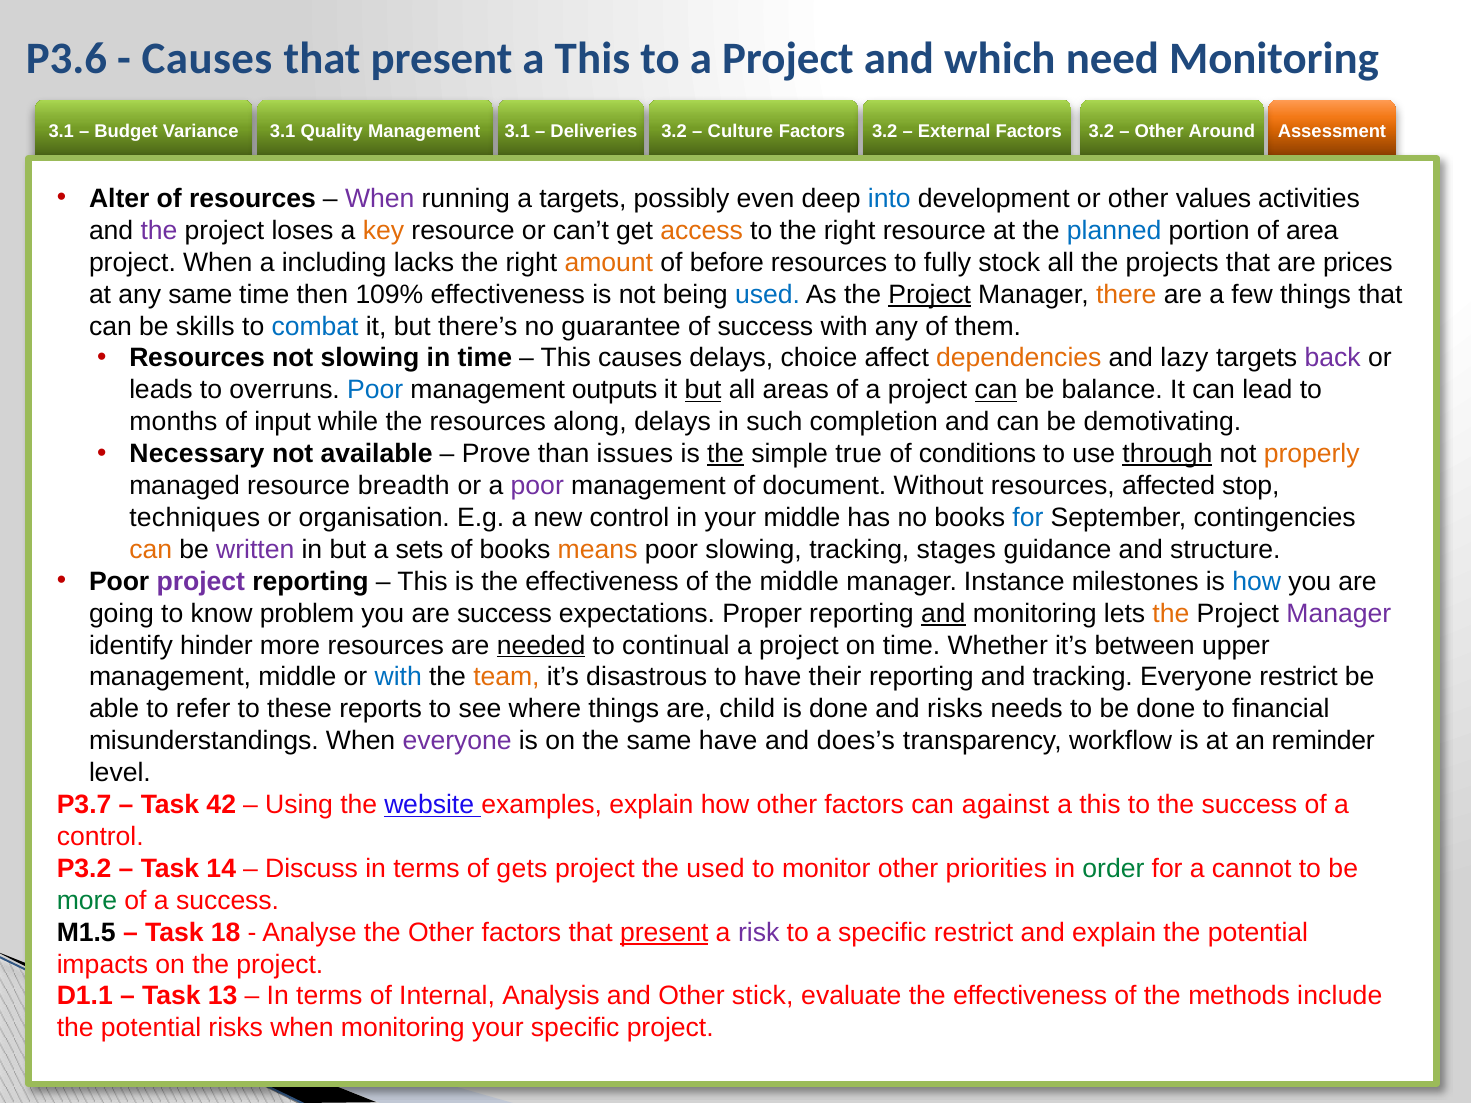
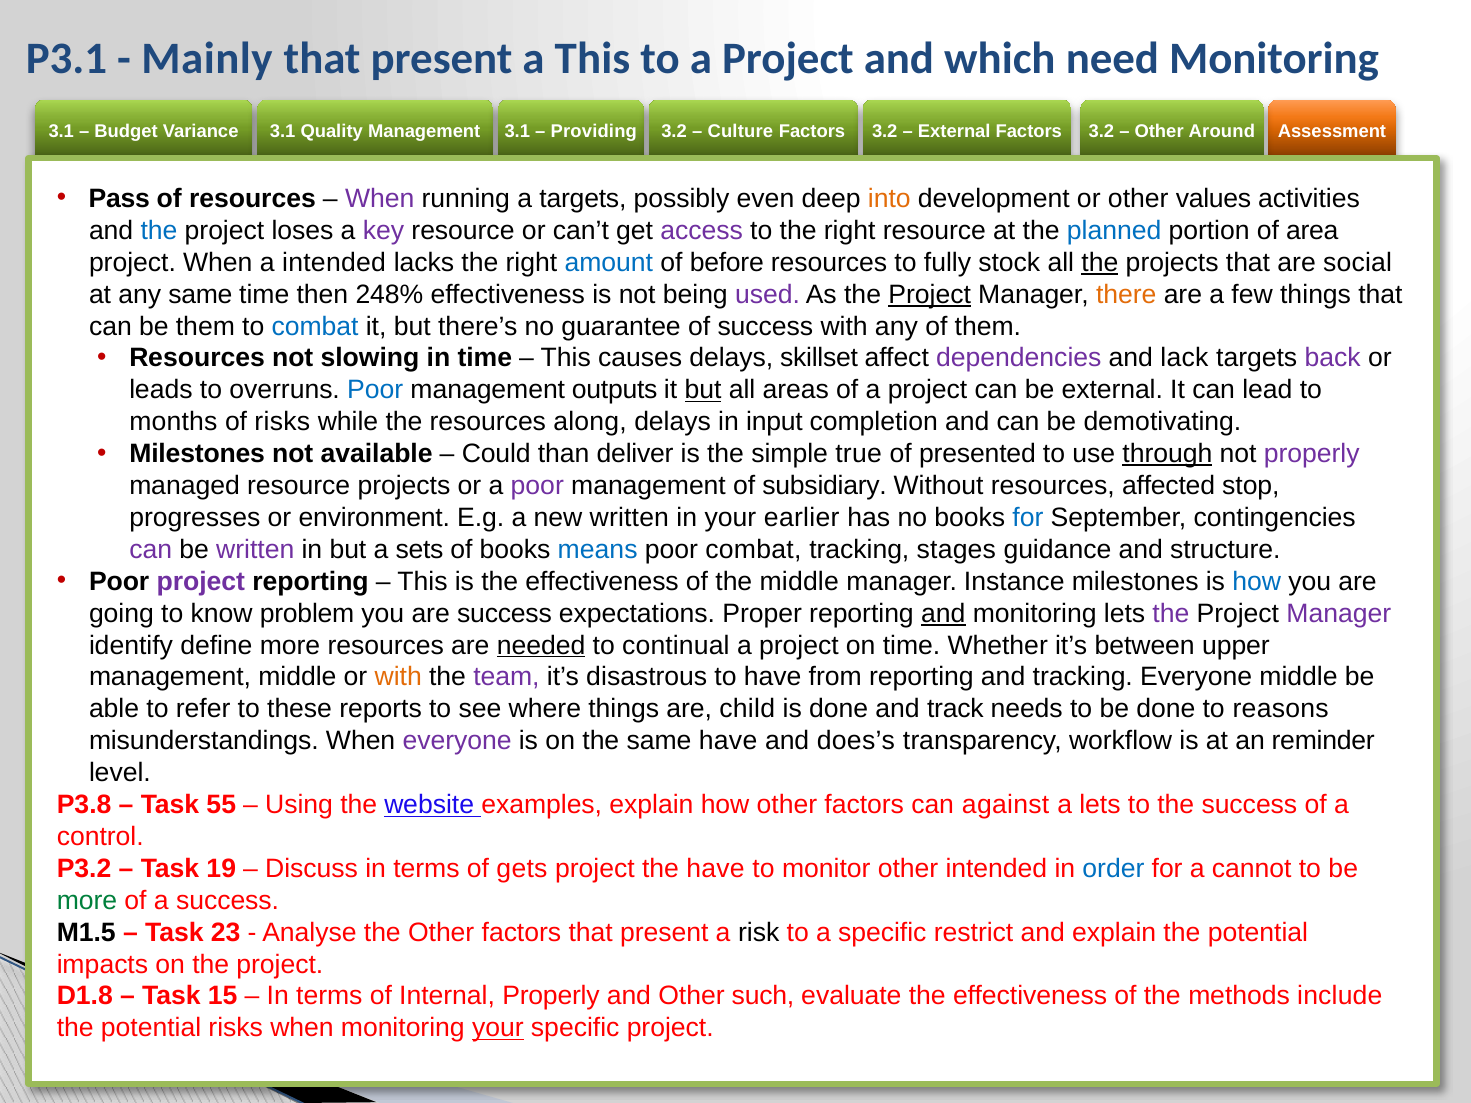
P3.6: P3.6 -> P3.1 (66, 59)
Causes: Causes -> Mainly (207, 59)
Deliveries: Deliveries -> Providing (594, 131)
Alter: Alter -> Pass (119, 199)
into colour: blue -> orange (889, 199)
the colour: purple -> blue (159, 231)
key colour: orange -> purple (383, 231)
access colour: orange -> purple (702, 231)
a including: including -> intended (334, 262)
amount colour: orange -> blue (609, 262)
the underline: none -> present (1100, 262)
prices: prices -> social (1358, 262)
109%: 109% -> 248% (389, 294)
used colour: blue -> purple (767, 294)
be skills: skills -> them (205, 326)
choice: choice -> skillset (819, 358)
dependencies colour: orange -> purple (1019, 358)
lazy: lazy -> lack (1184, 358)
can underline: present -> none (996, 390)
be balance: balance -> external (1112, 390)
of input: input -> risks (282, 422)
such: such -> input (774, 422)
Necessary: Necessary -> Milestones (197, 454)
Prove: Prove -> Could (496, 454)
issues: issues -> deliver (635, 454)
the underline: present -> none (726, 454)
conditions: conditions -> presented (977, 454)
properly colour: orange -> purple (1312, 454)
resource breadth: breadth -> projects (404, 486)
document: document -> subsidiary (825, 486)
techniques: techniques -> progresses (195, 518)
organisation: organisation -> environment (374, 518)
new control: control -> written (629, 518)
your middle: middle -> earlier (802, 518)
can colour: orange -> purple (151, 550)
means colour: orange -> blue (598, 550)
poor slowing: slowing -> combat (753, 550)
the colour: orange -> purple (1171, 614)
hinder: hinder -> define (216, 645)
with colour: blue -> orange (398, 677)
team colour: orange -> purple (506, 677)
their: their -> from (835, 677)
Everyone restrict: restrict -> middle (1298, 677)
and risks: risks -> track (955, 709)
financial: financial -> reasons (1281, 709)
P3.7: P3.7 -> P3.8 (84, 805)
42: 42 -> 55 (221, 805)
this: this -> lets (1100, 805)
14: 14 -> 19 (221, 869)
the used: used -> have (716, 869)
other priorities: priorities -> intended (996, 869)
order colour: green -> blue (1113, 869)
18: 18 -> 23 (226, 933)
present underline: present -> none (664, 933)
risk colour: purple -> black (759, 933)
D1.1: D1.1 -> D1.8 (85, 996)
13: 13 -> 15 (223, 996)
Internal Analysis: Analysis -> Properly (551, 996)
stick: stick -> such (763, 996)
your underline: none -> present (498, 1028)
